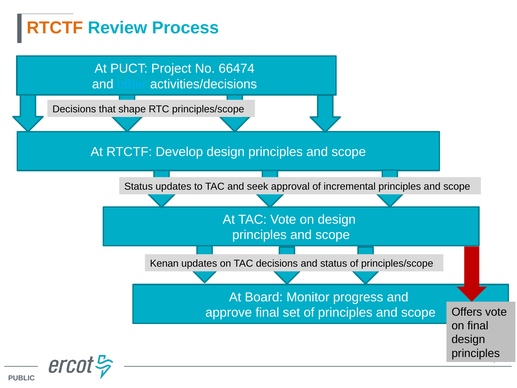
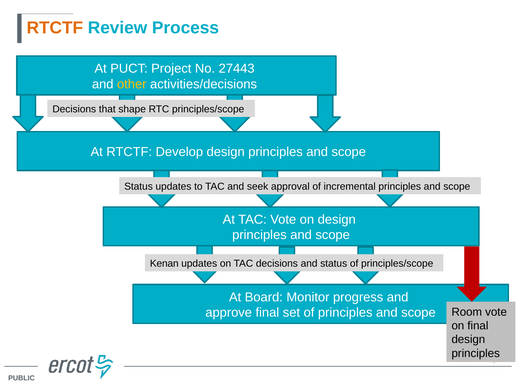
66474: 66474 -> 27443 (237, 69)
other colour: light blue -> yellow (132, 84)
Offers: Offers -> Room (467, 312)
